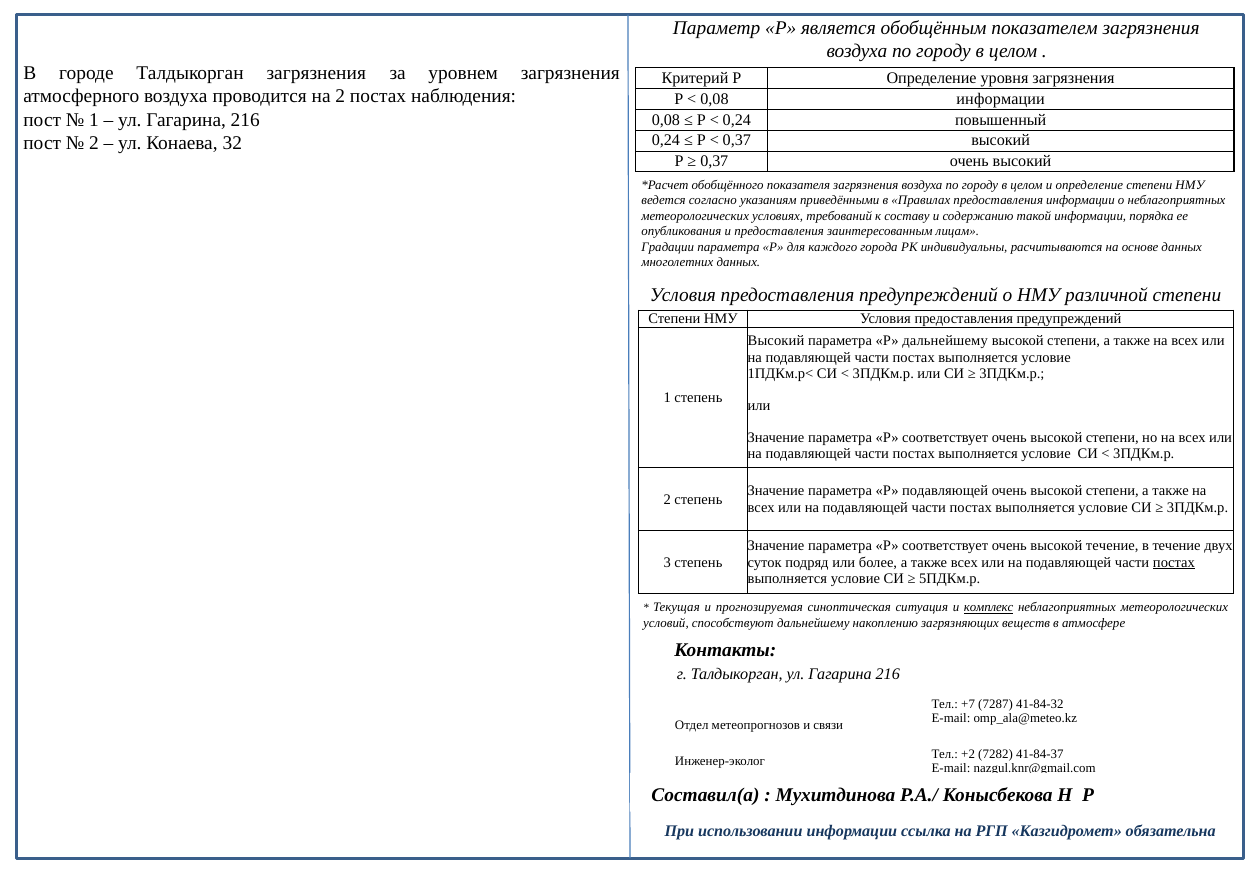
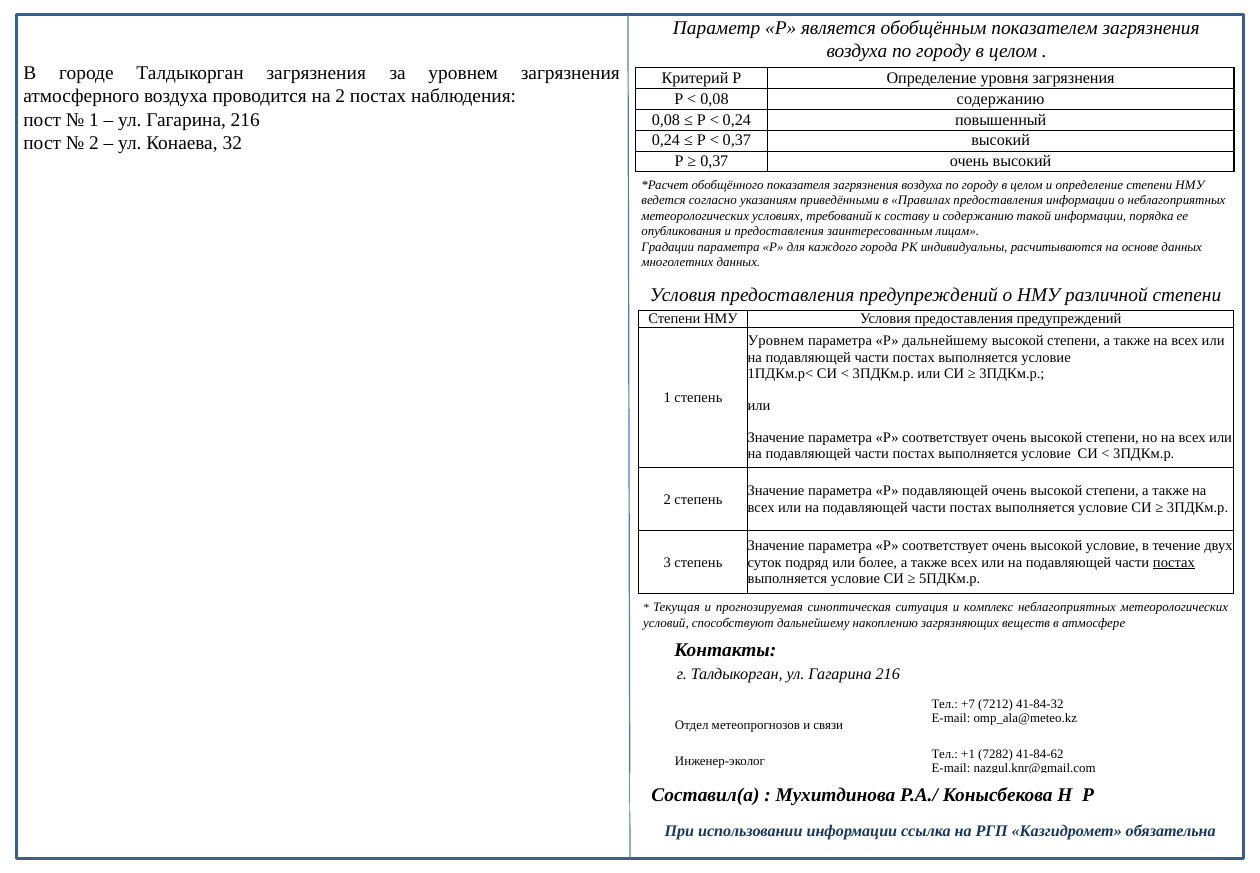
0,08 информации: информации -> содержанию (1001, 99)
Высокий: Высокий -> Уровнем (776, 341)
высокой течение: течение -> условие (1112, 546)
комплекс underline: present -> none (989, 607)
7287: 7287 -> 7212 (996, 703)
+2: +2 -> +1 (968, 754)
41-84-37: 41-84-37 -> 41-84-62 (1040, 754)
